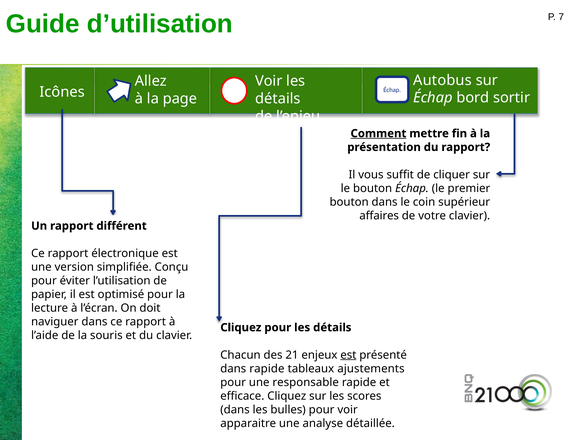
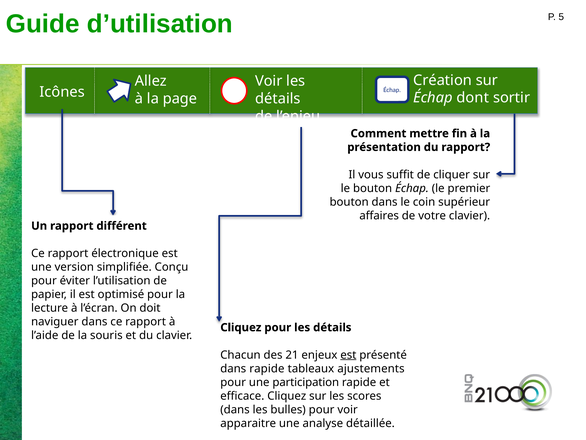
7: 7 -> 5 (561, 17)
Autobus: Autobus -> Création (443, 80)
bord: bord -> dont (473, 98)
Comment underline: present -> none (378, 133)
responsable: responsable -> participation (306, 382)
